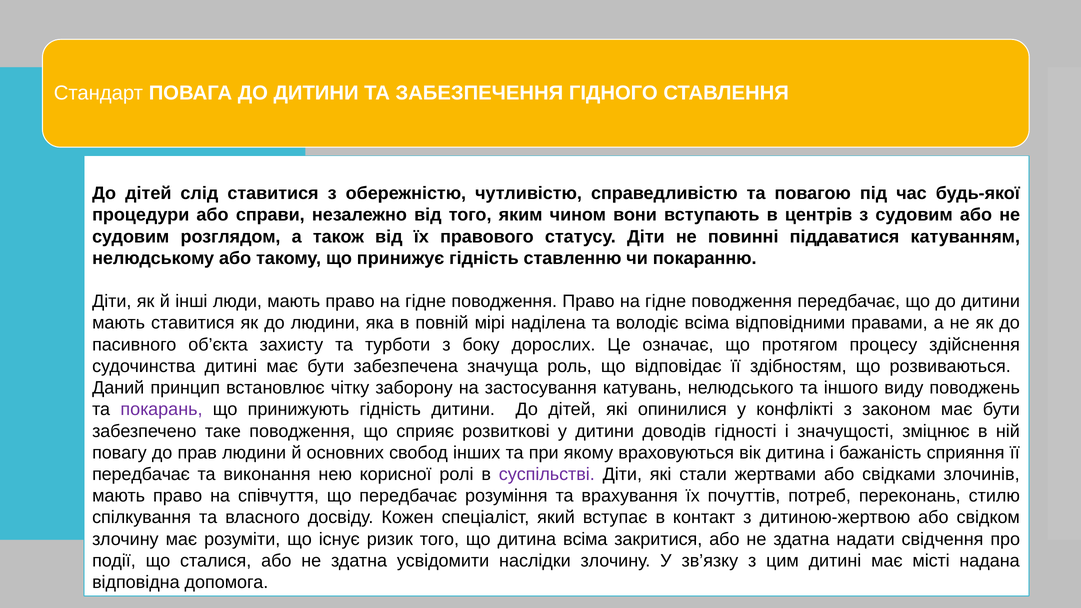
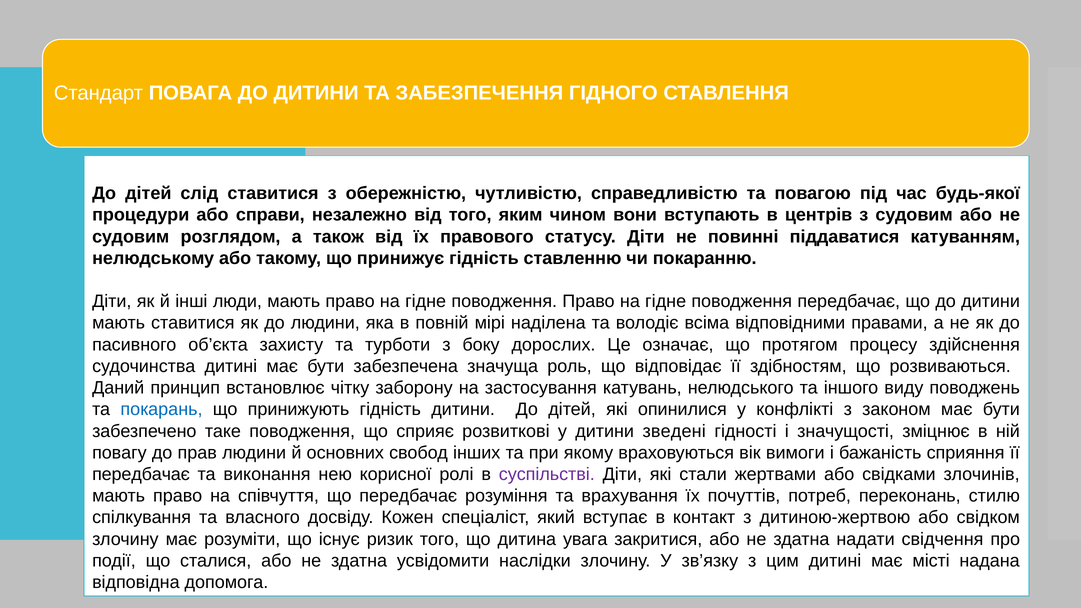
покарань colour: purple -> blue (162, 410)
доводів: доводів -> зведені (674, 431)
вік дитина: дитина -> вимоги (795, 453)
дитина всіма: всіма -> увага (585, 539)
